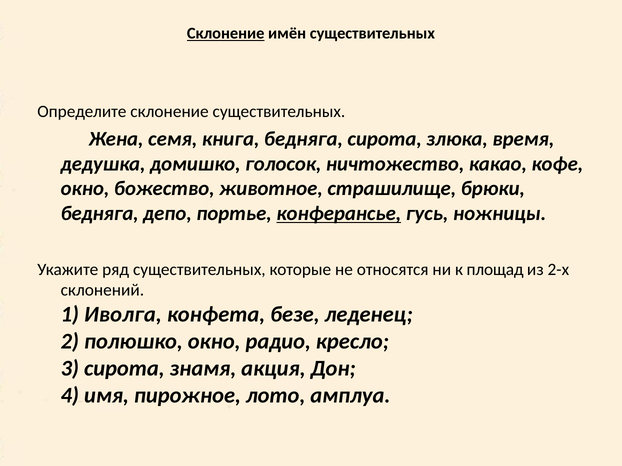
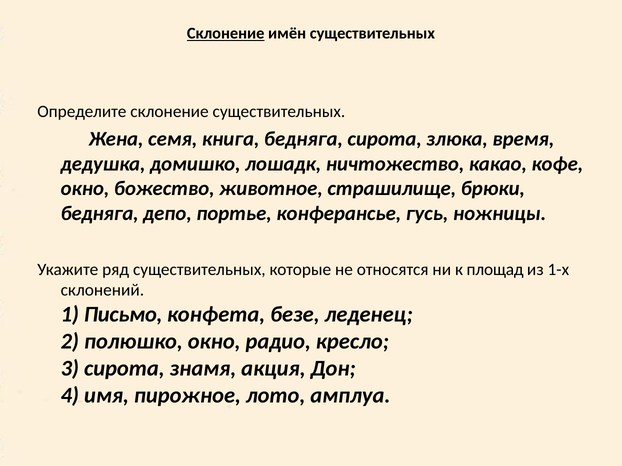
голосок: голосок -> лошадк (283, 164)
конферансье underline: present -> none (339, 214)
2-х: 2-х -> 1-х (558, 270)
Иволга: Иволга -> Письмо (123, 315)
